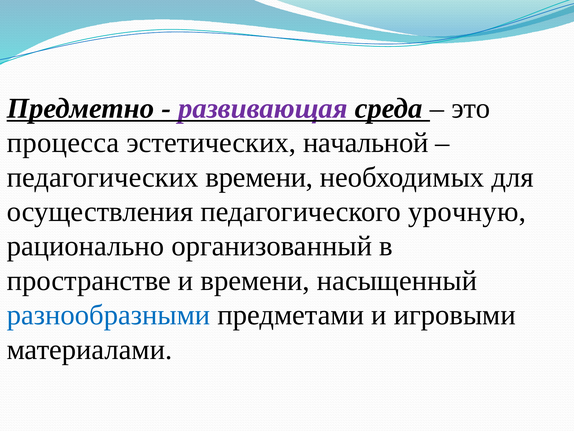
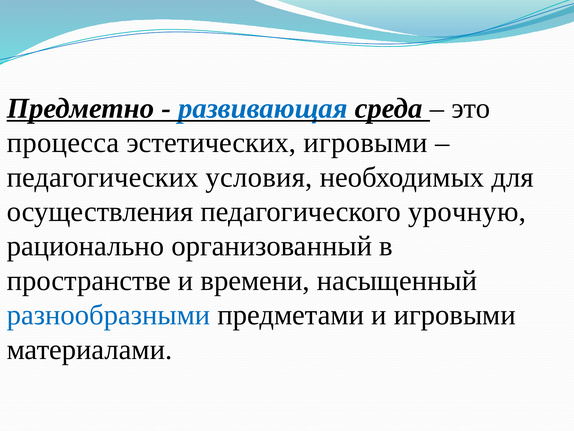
развивающая colour: purple -> blue (263, 108)
эстетических начальной: начальной -> игровыми (366, 143)
педагогических времени: времени -> условия (259, 177)
